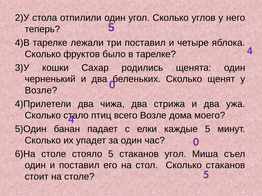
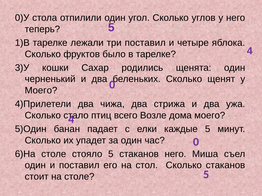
2)У: 2)У -> 0)У (22, 18)
4)В: 4)В -> 1)В (22, 43)
Возле: Возле -> Моего (41, 91)
стаканов угол: угол -> него (175, 154)
